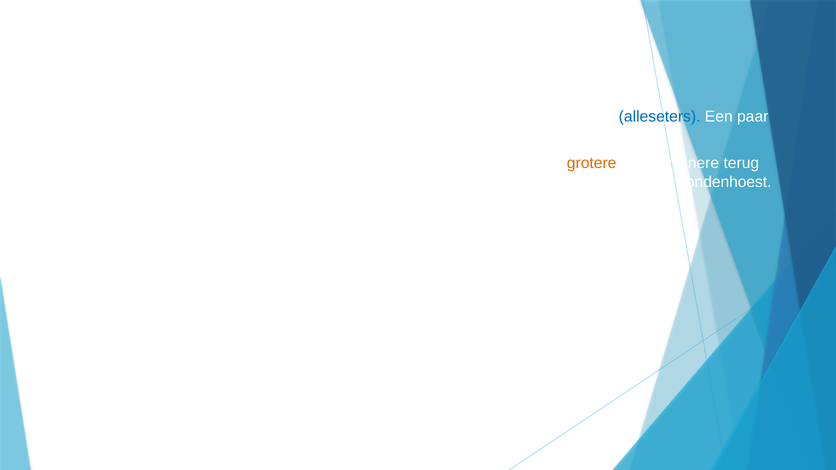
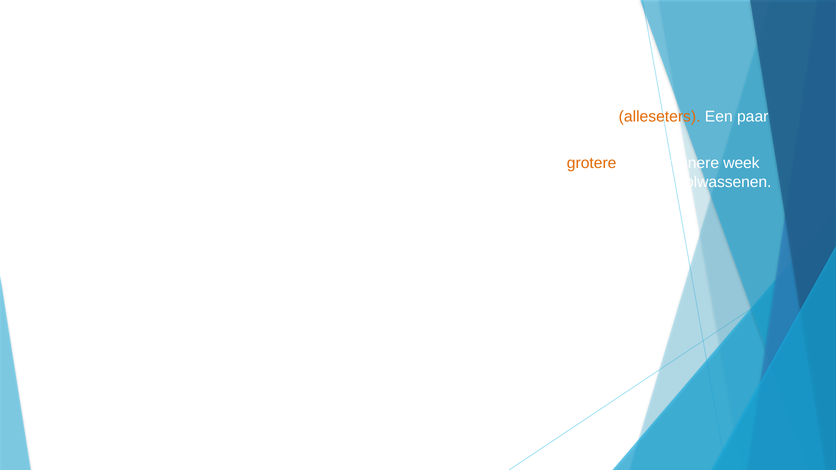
alleseters colour: blue -> orange (660, 117)
terug: terug -> week (741, 163)
hondenhoest: hondenhoest -> volwassenen (724, 182)
